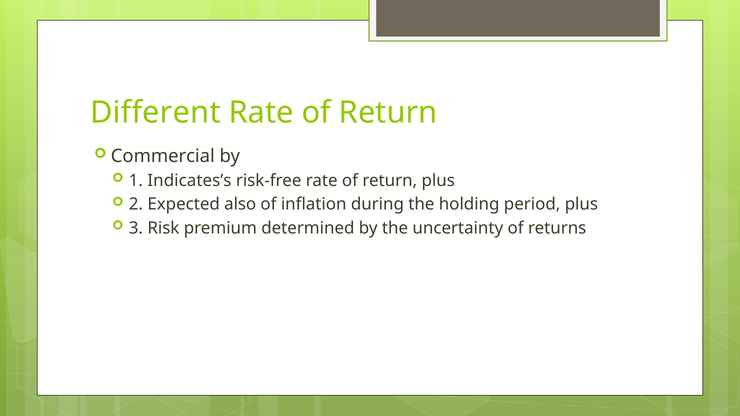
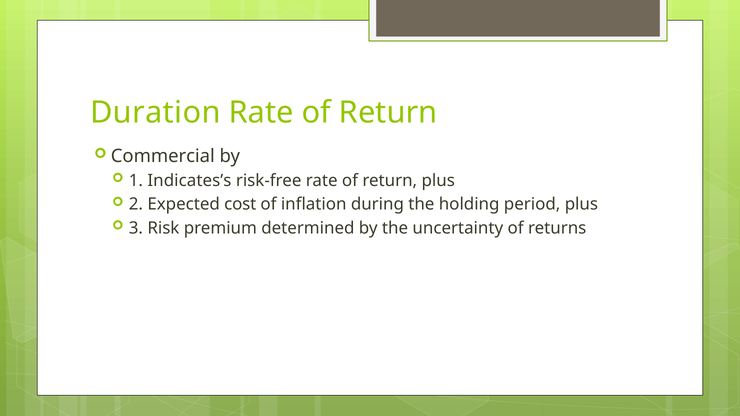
Different: Different -> Duration (155, 113)
also: also -> cost (240, 204)
